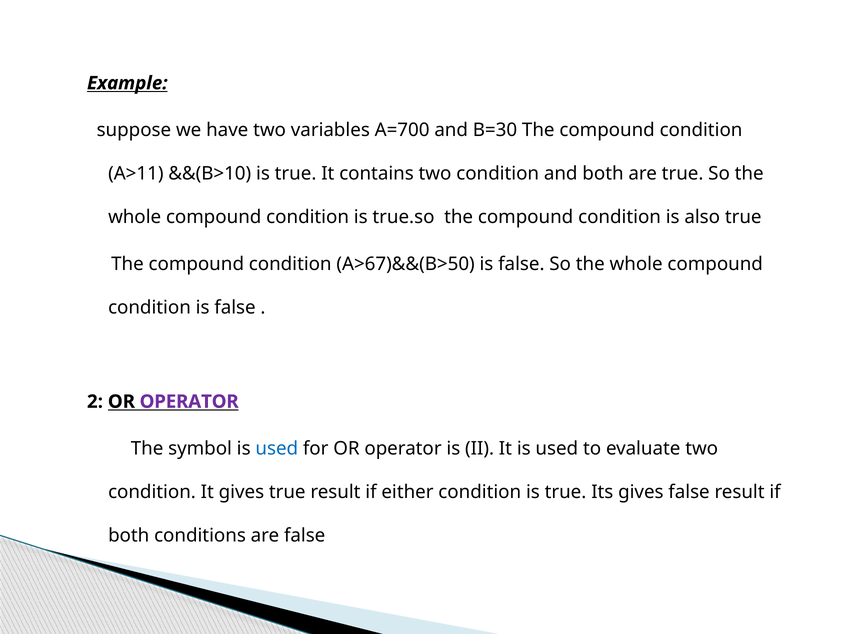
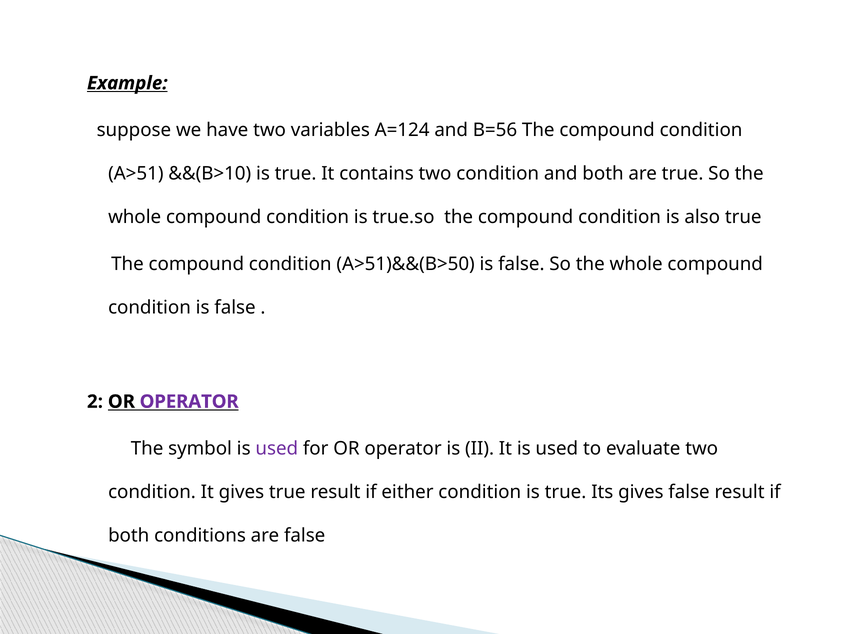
A=700: A=700 -> A=124 (402, 130)
B=30: B=30 -> B=56 (495, 130)
A>11: A>11 -> A>51 (136, 174)
A>67)&&(B>50: A>67)&&(B>50 -> A>51)&&(B>50 (406, 264)
used colour: blue -> purple (277, 449)
